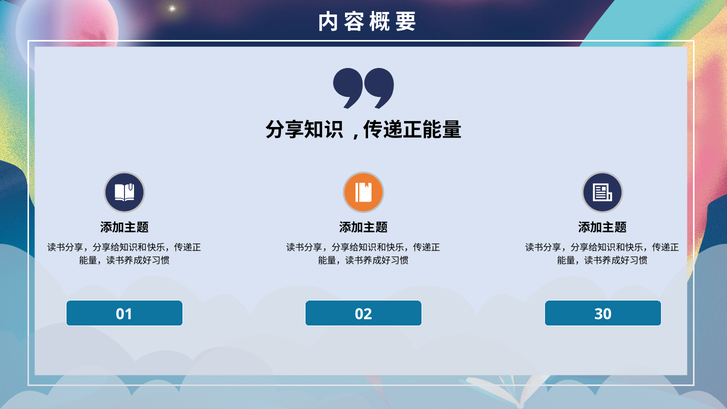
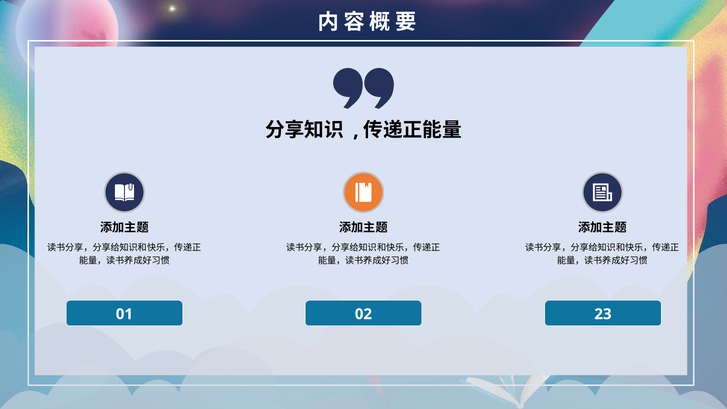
30: 30 -> 23 (603, 314)
